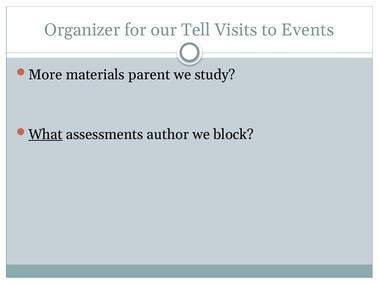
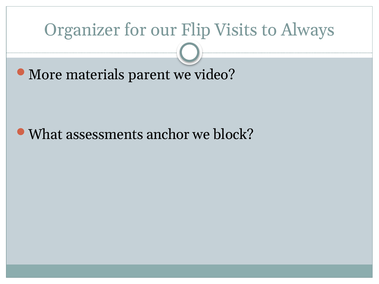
Tell: Tell -> Flip (196, 30)
Events: Events -> Always (308, 30)
study: study -> video (215, 75)
What underline: present -> none (45, 134)
author: author -> anchor (168, 134)
